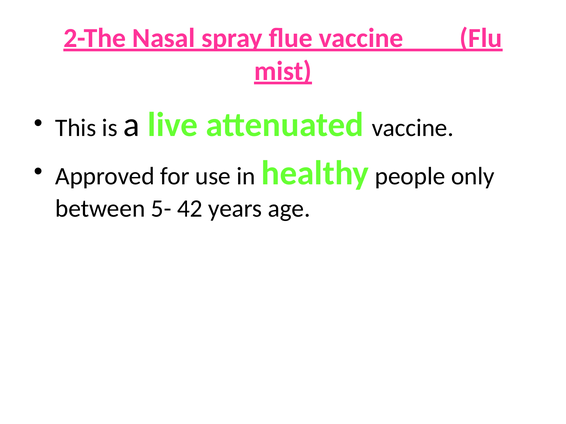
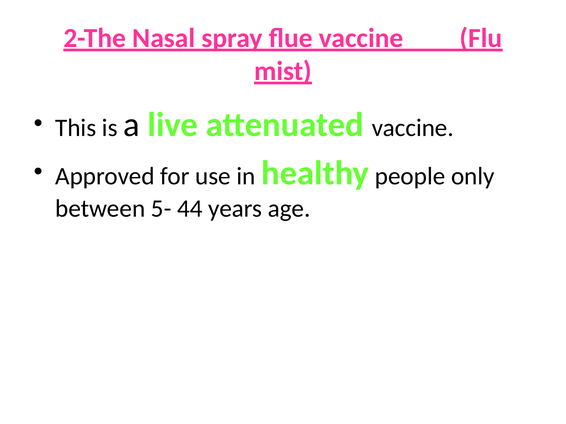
42: 42 -> 44 (190, 209)
